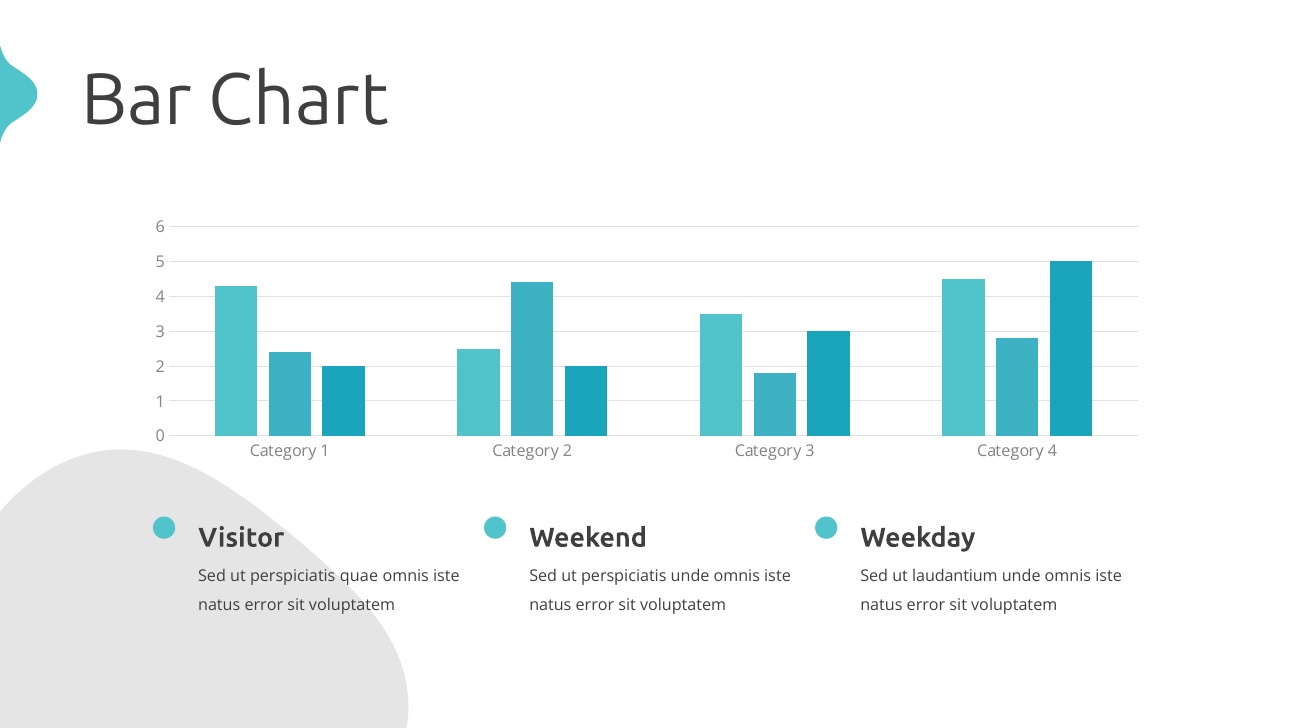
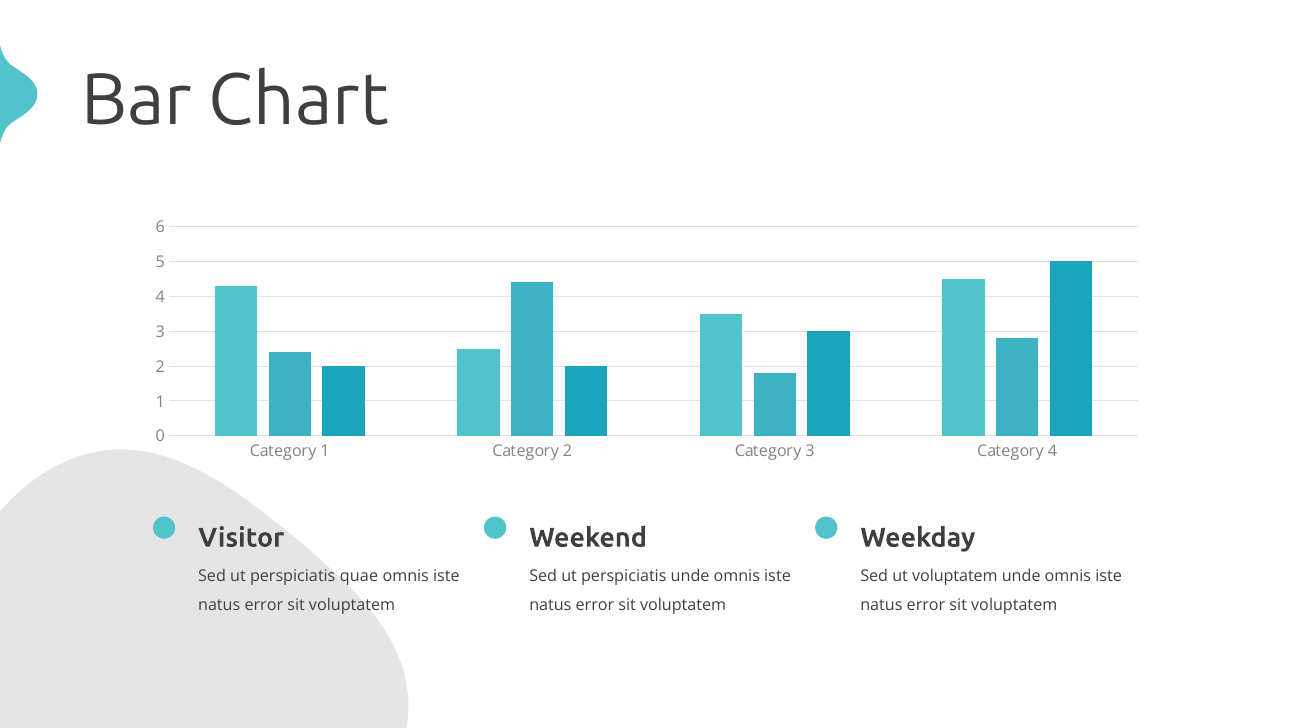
ut laudantium: laudantium -> voluptatem (955, 576)
